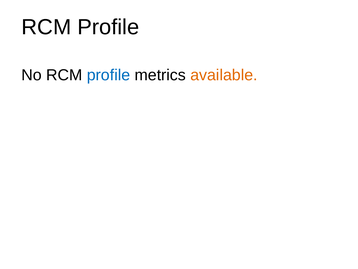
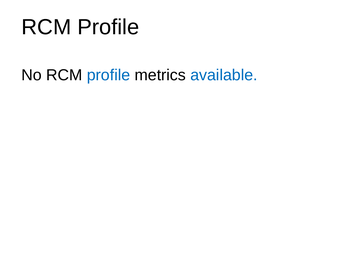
available colour: orange -> blue (224, 75)
